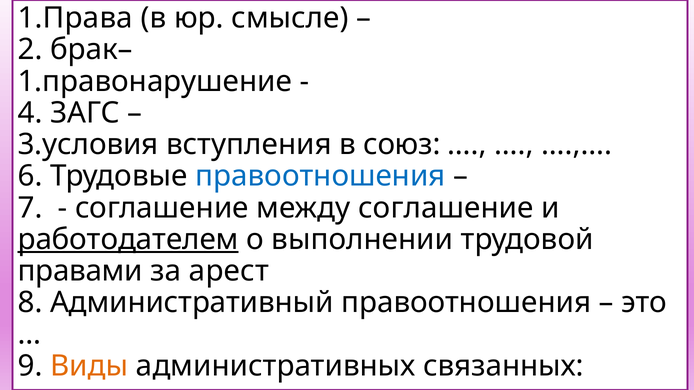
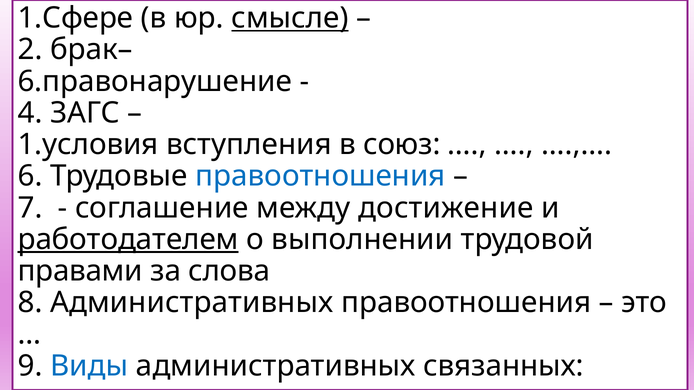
1.Права: 1.Права -> 1.Сфере (75, 18)
смысле underline: none -> present (290, 18)
1.правонарушение: 1.правонарушение -> 6.правонарушение (155, 81)
3.условия: 3.условия -> 1.условия (88, 145)
между соглашение: соглашение -> достижение (446, 208)
арест: арест -> слова (229, 271)
8 Административный: Административный -> Административных (192, 303)
Виды colour: orange -> blue (89, 366)
